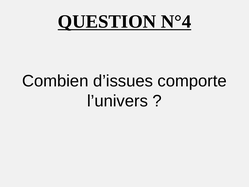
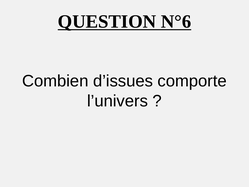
N°4: N°4 -> N°6 (176, 22)
